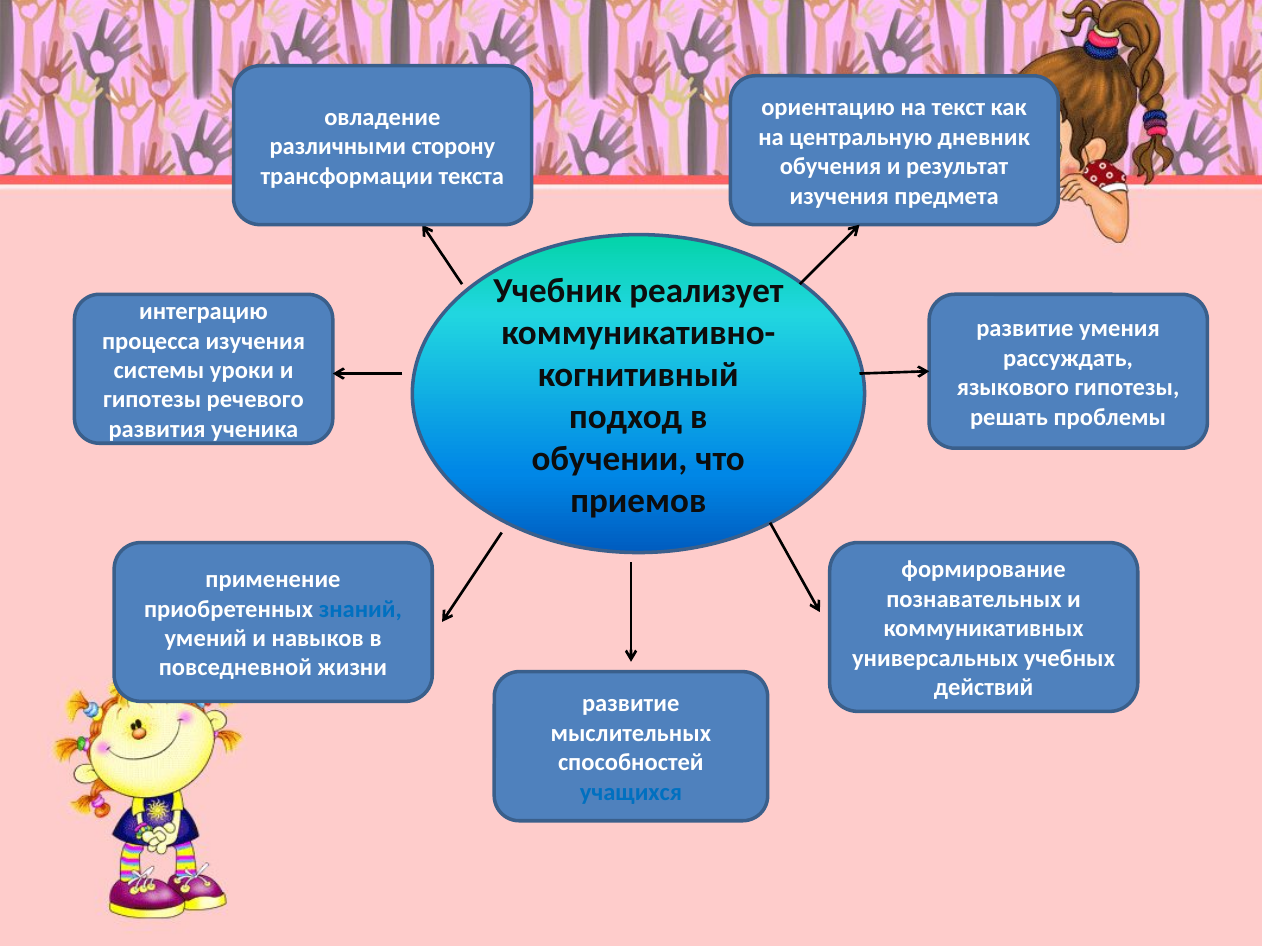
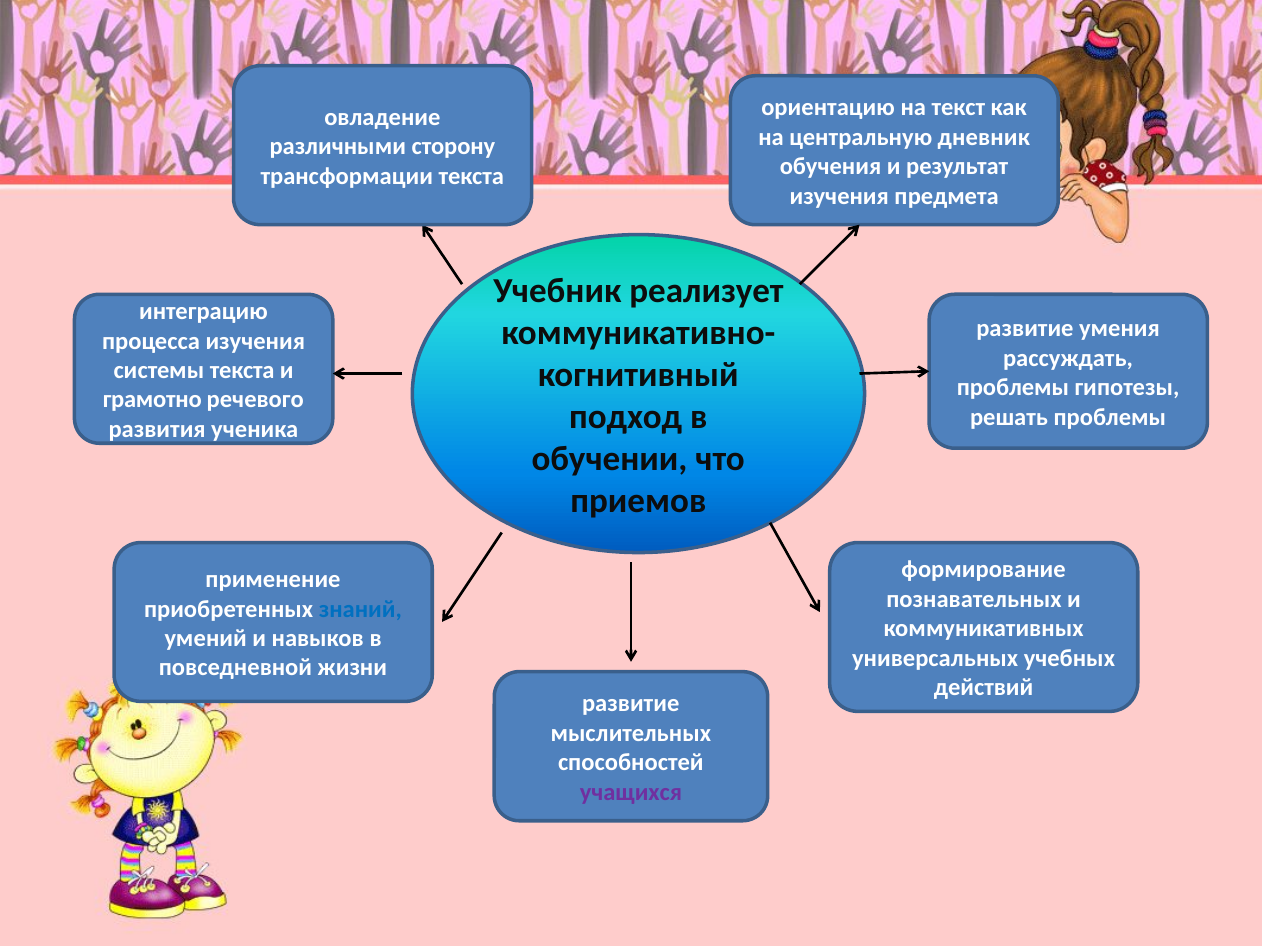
системы уроки: уроки -> текста (242, 371)
языкового: языкового -> проблемы (1013, 388)
гипотезы: гипотезы -> грамотно (152, 400)
учащихся colour: blue -> purple (631, 792)
